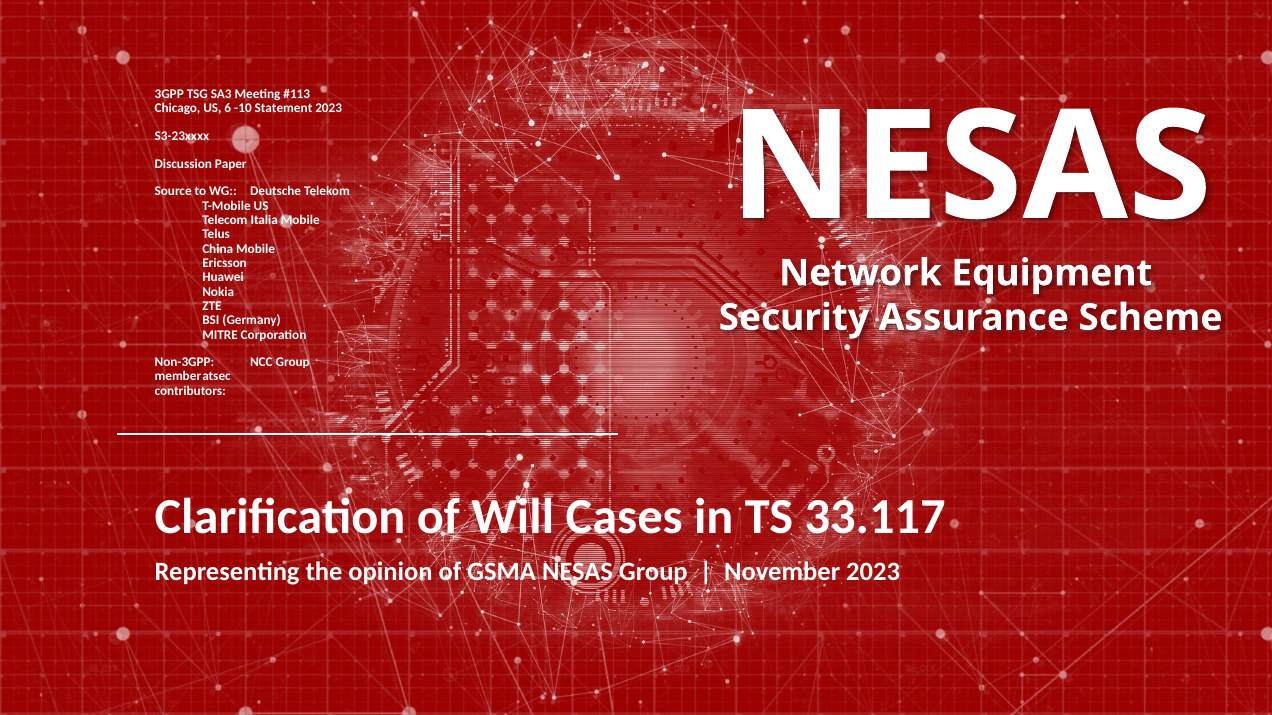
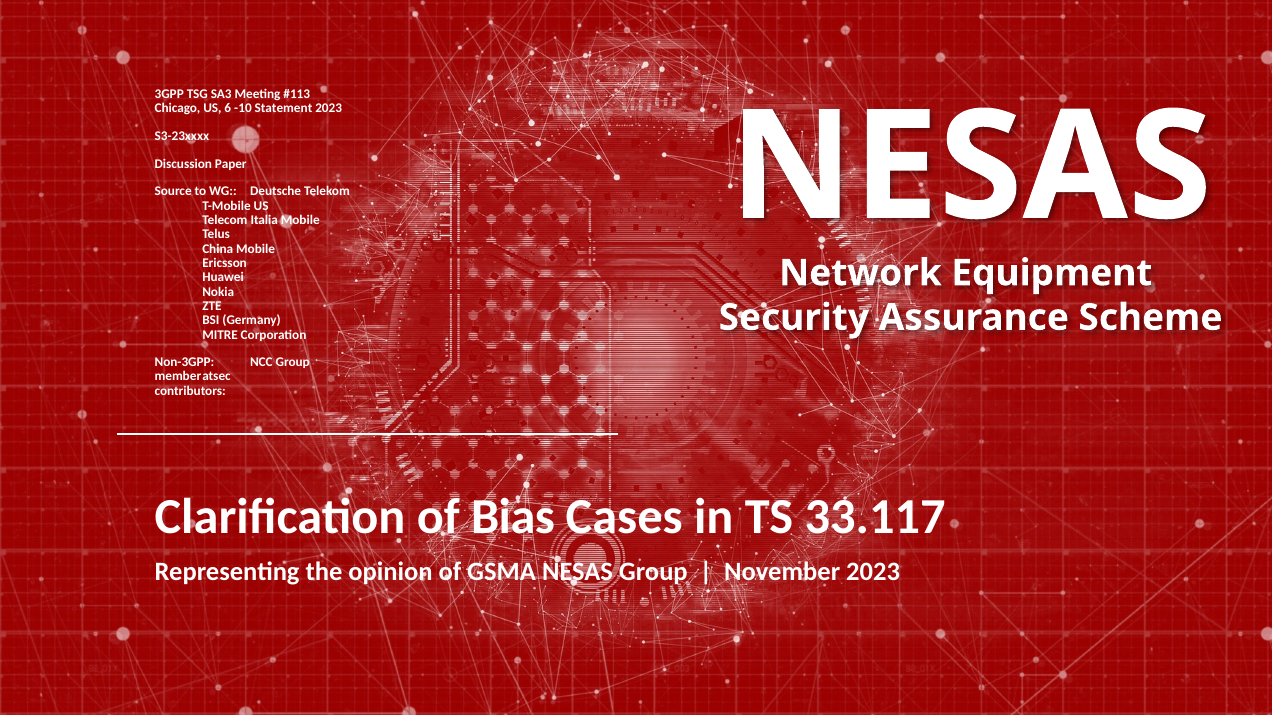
Will: Will -> Bias (513, 518)
